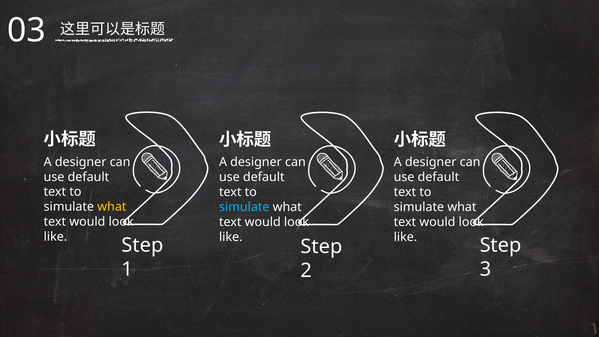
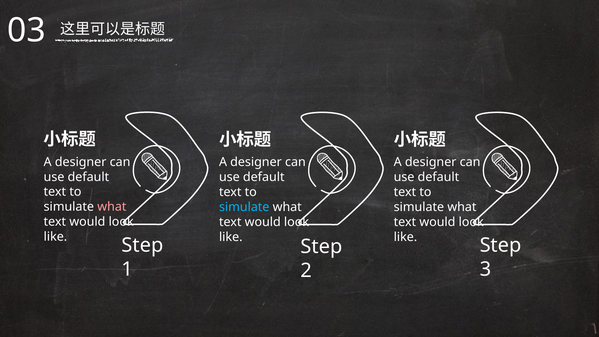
what colour: yellow -> pink (112, 207)
